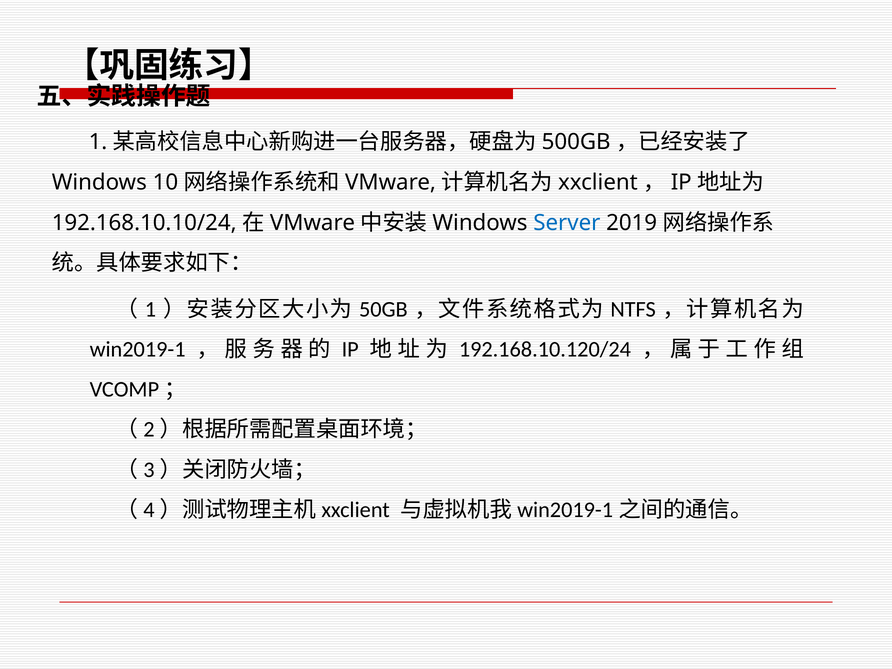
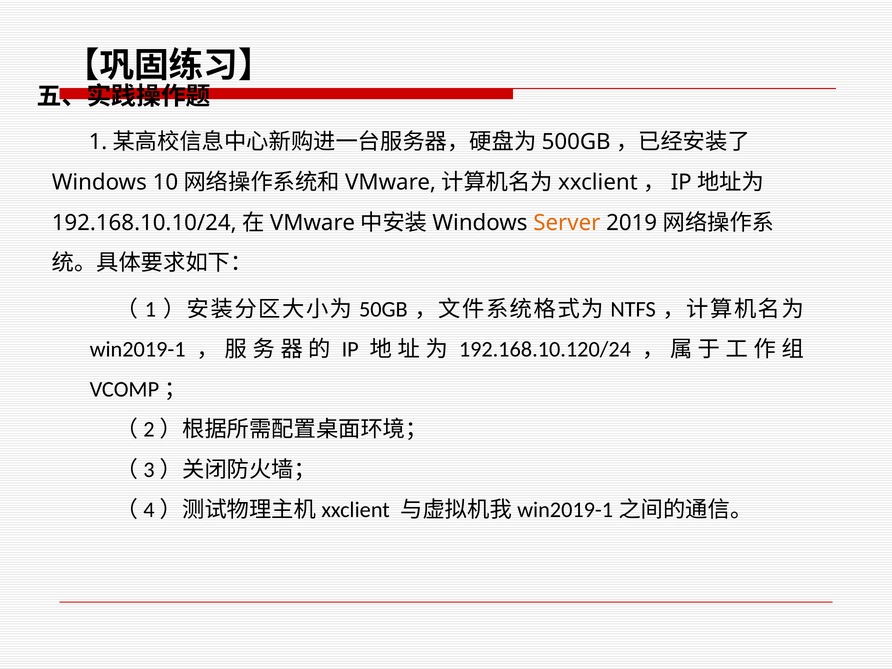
Server colour: blue -> orange (567, 223)
